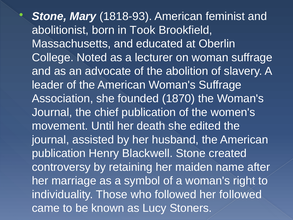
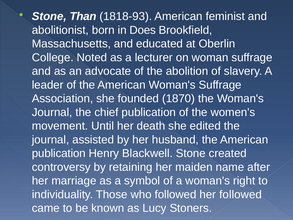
Mary: Mary -> Than (83, 16)
Took: Took -> Does (143, 30)
